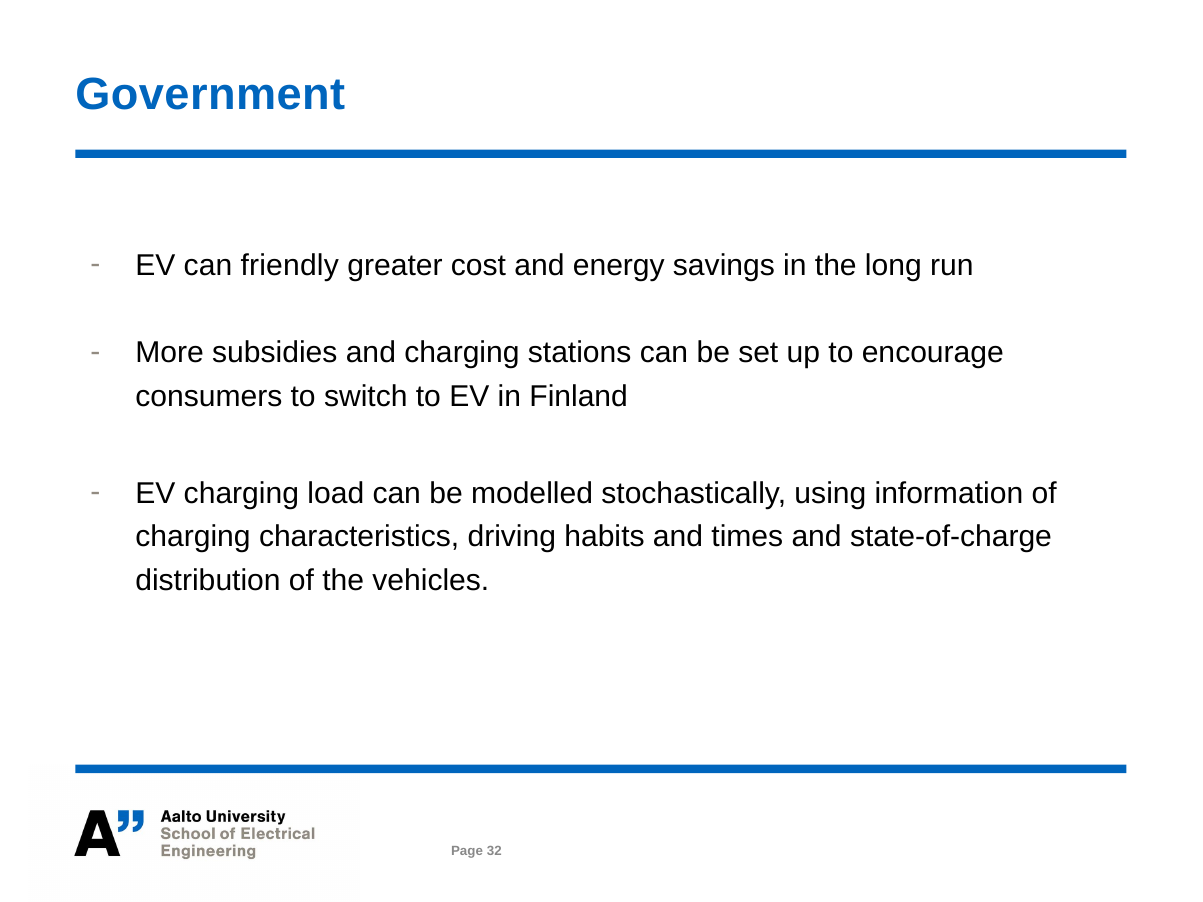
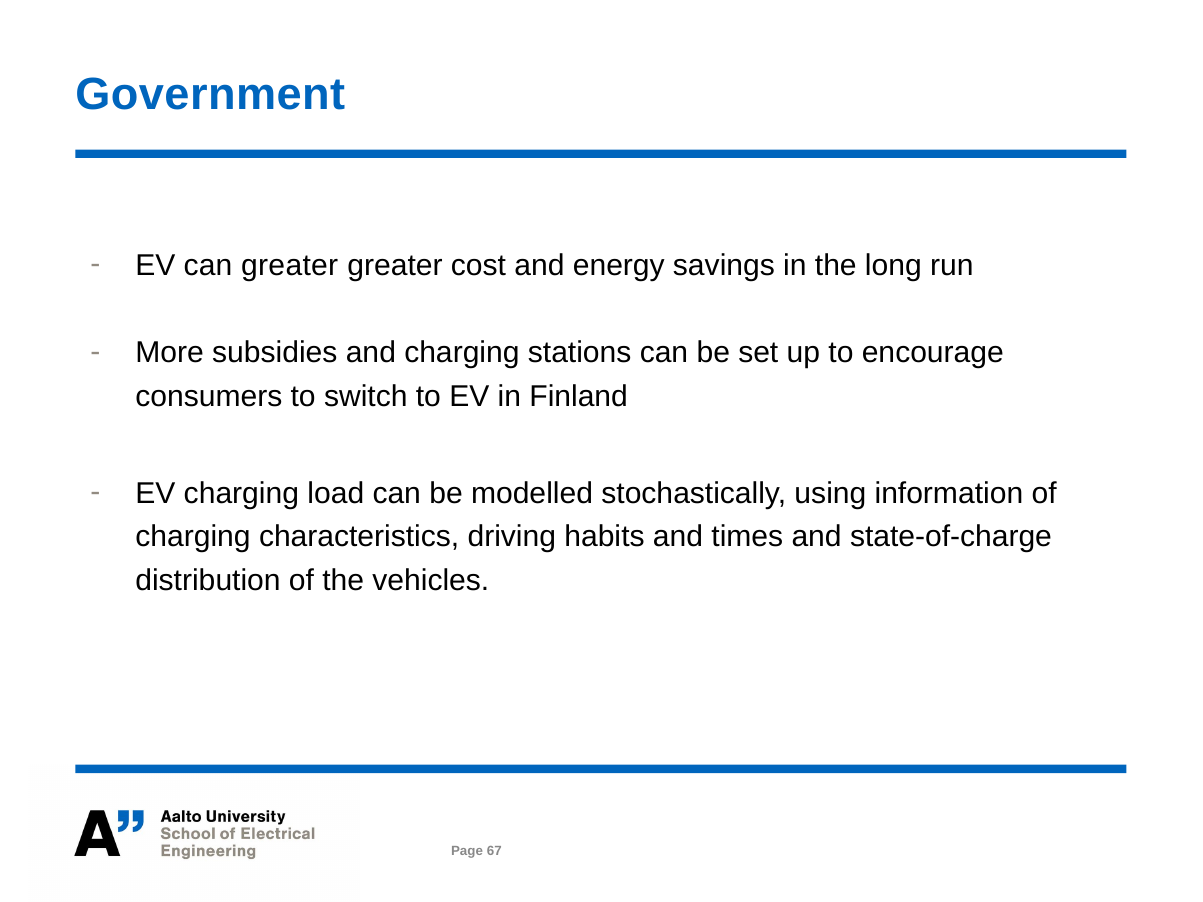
can friendly: friendly -> greater (290, 266)
32: 32 -> 67 (494, 851)
